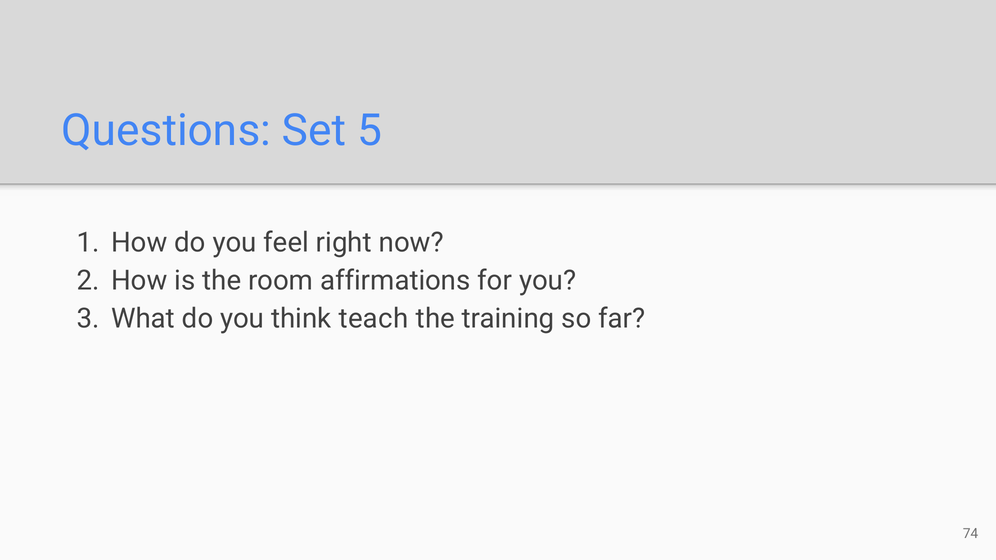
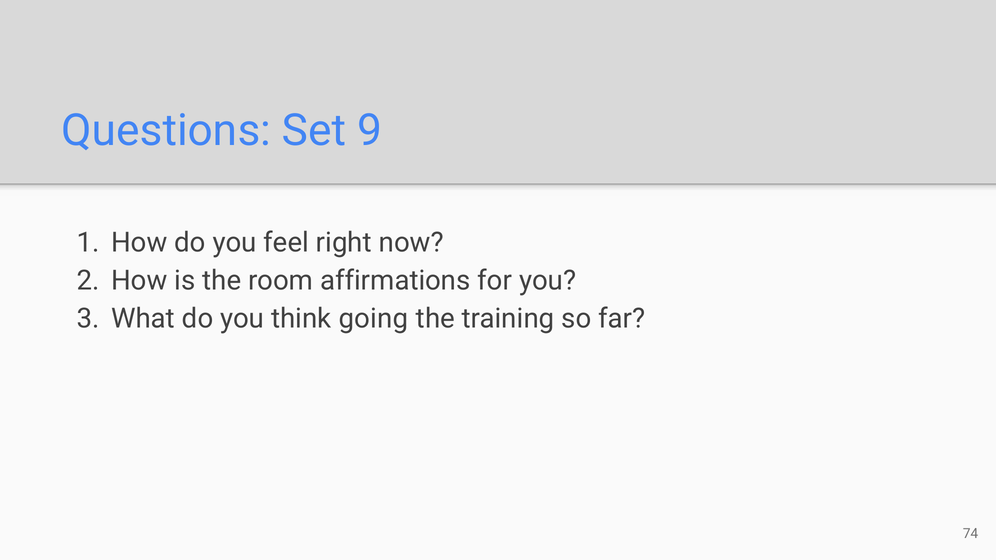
5: 5 -> 9 (370, 131)
teach: teach -> going (373, 319)
